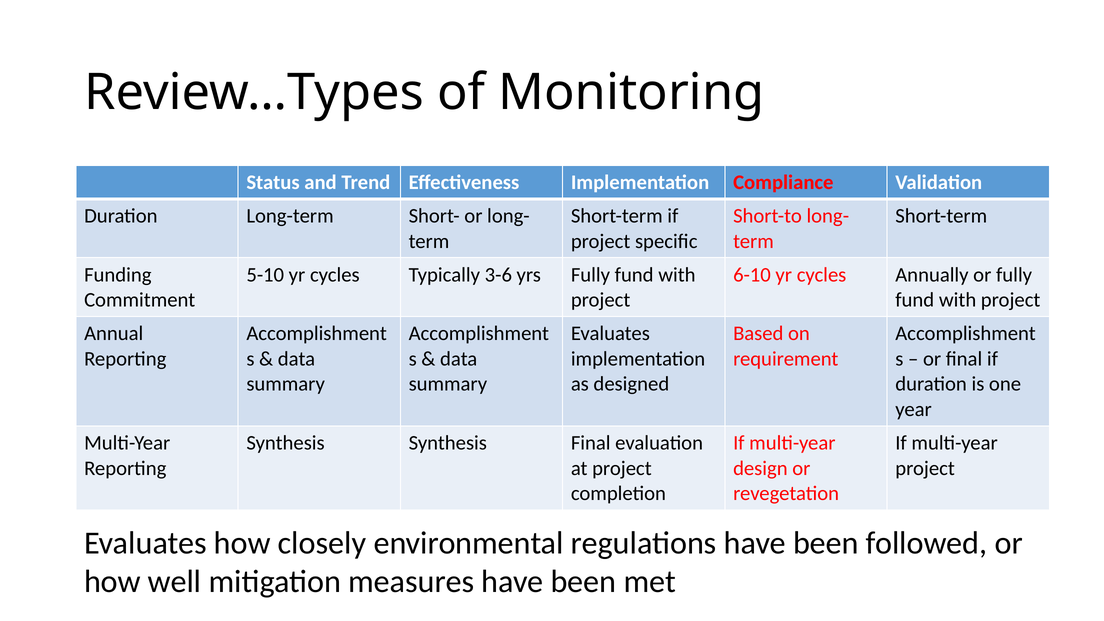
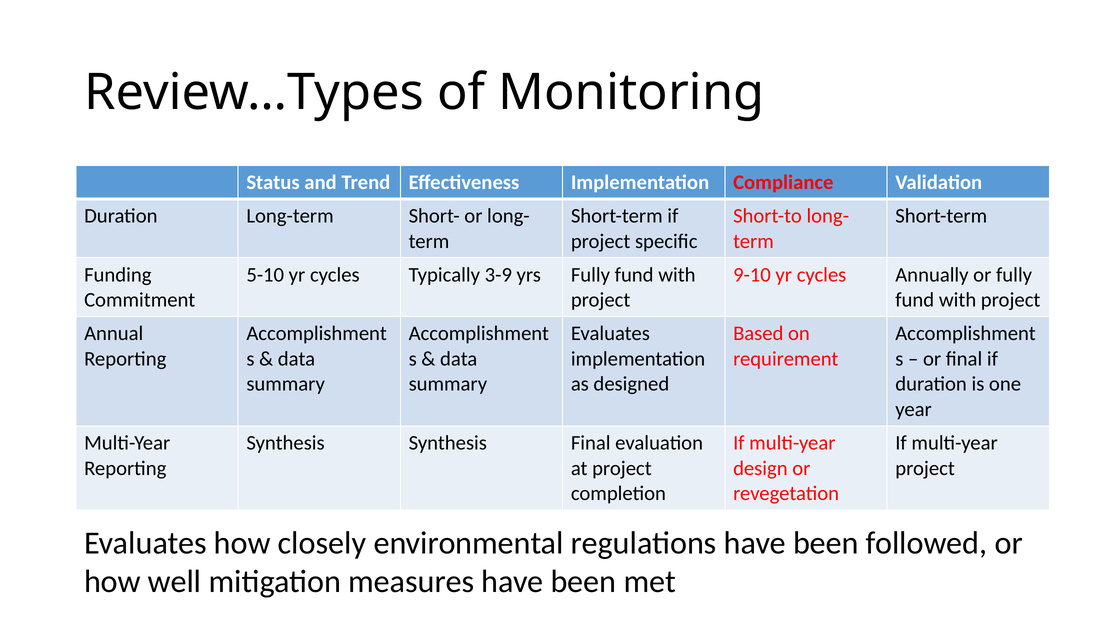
3-6: 3-6 -> 3-9 (498, 275)
6-10: 6-10 -> 9-10 (752, 275)
